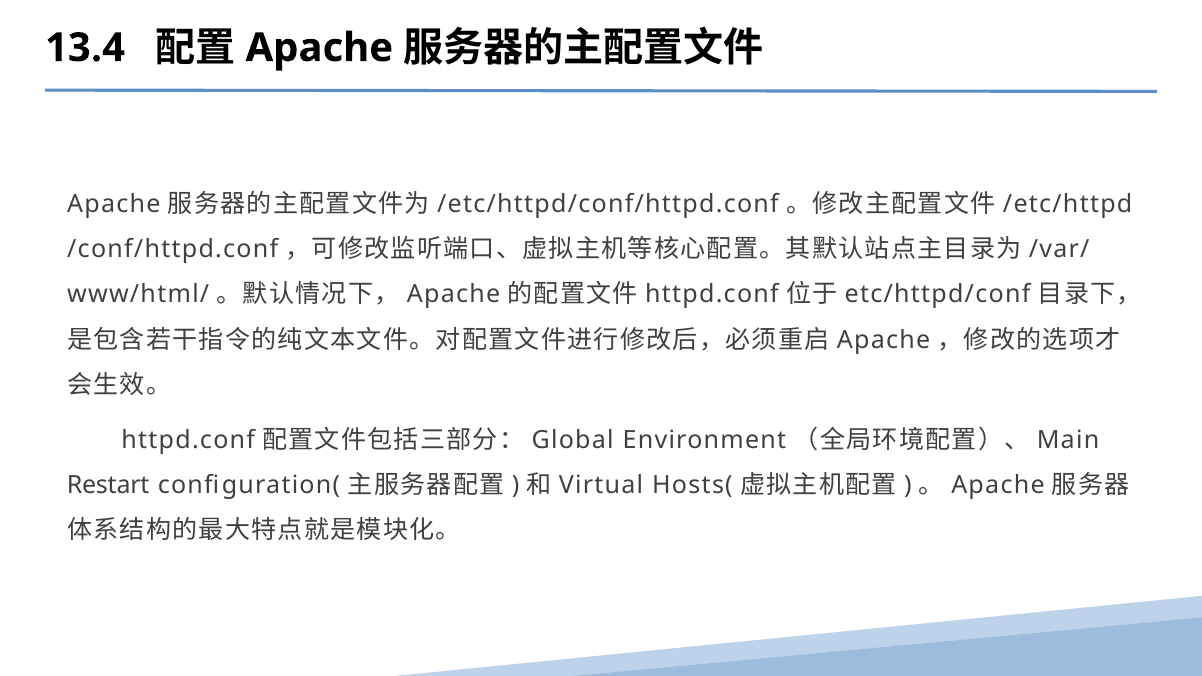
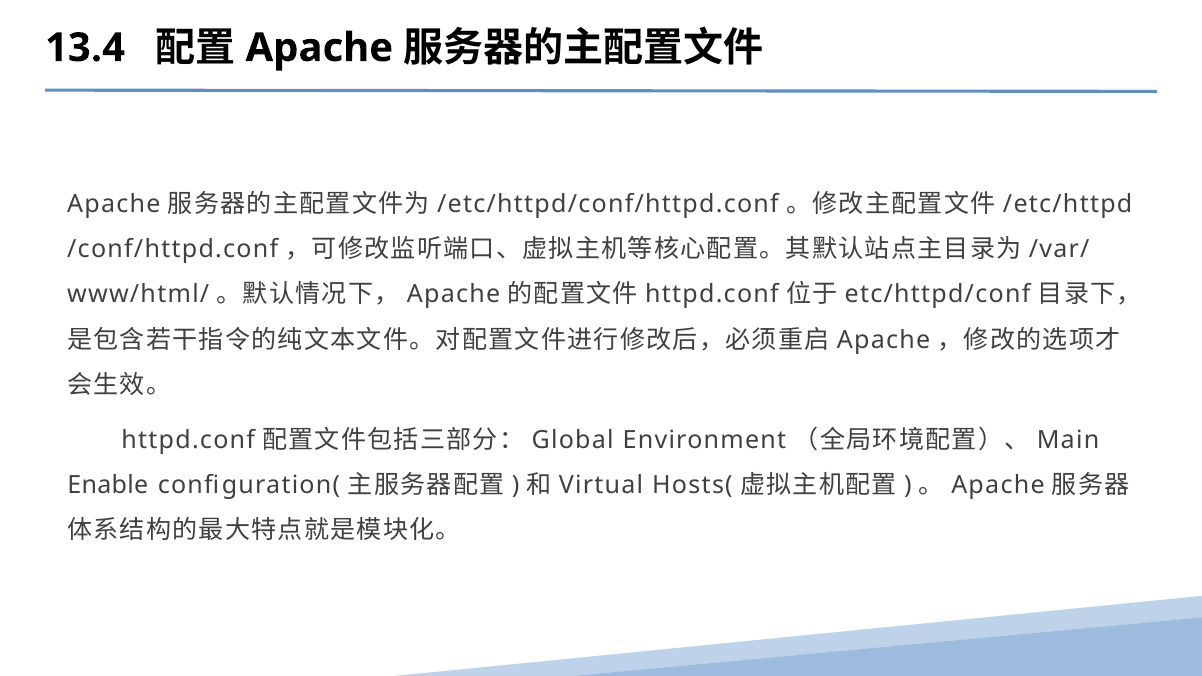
Restart: Restart -> Enable (108, 485)
